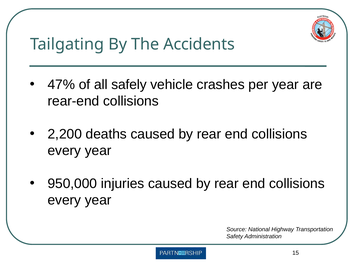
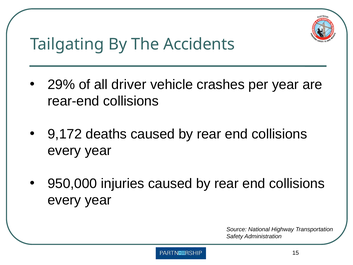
47%: 47% -> 29% (61, 84)
safely: safely -> driver (129, 84)
2,200: 2,200 -> 9,172 (65, 134)
